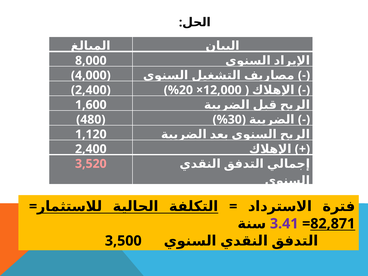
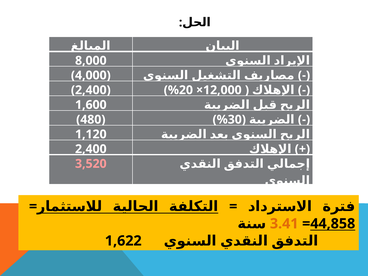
3.41 colour: purple -> orange (284, 224)
82,871: 82,871 -> 44,858 (333, 224)
3,500: 3,500 -> 1,622 (123, 241)
